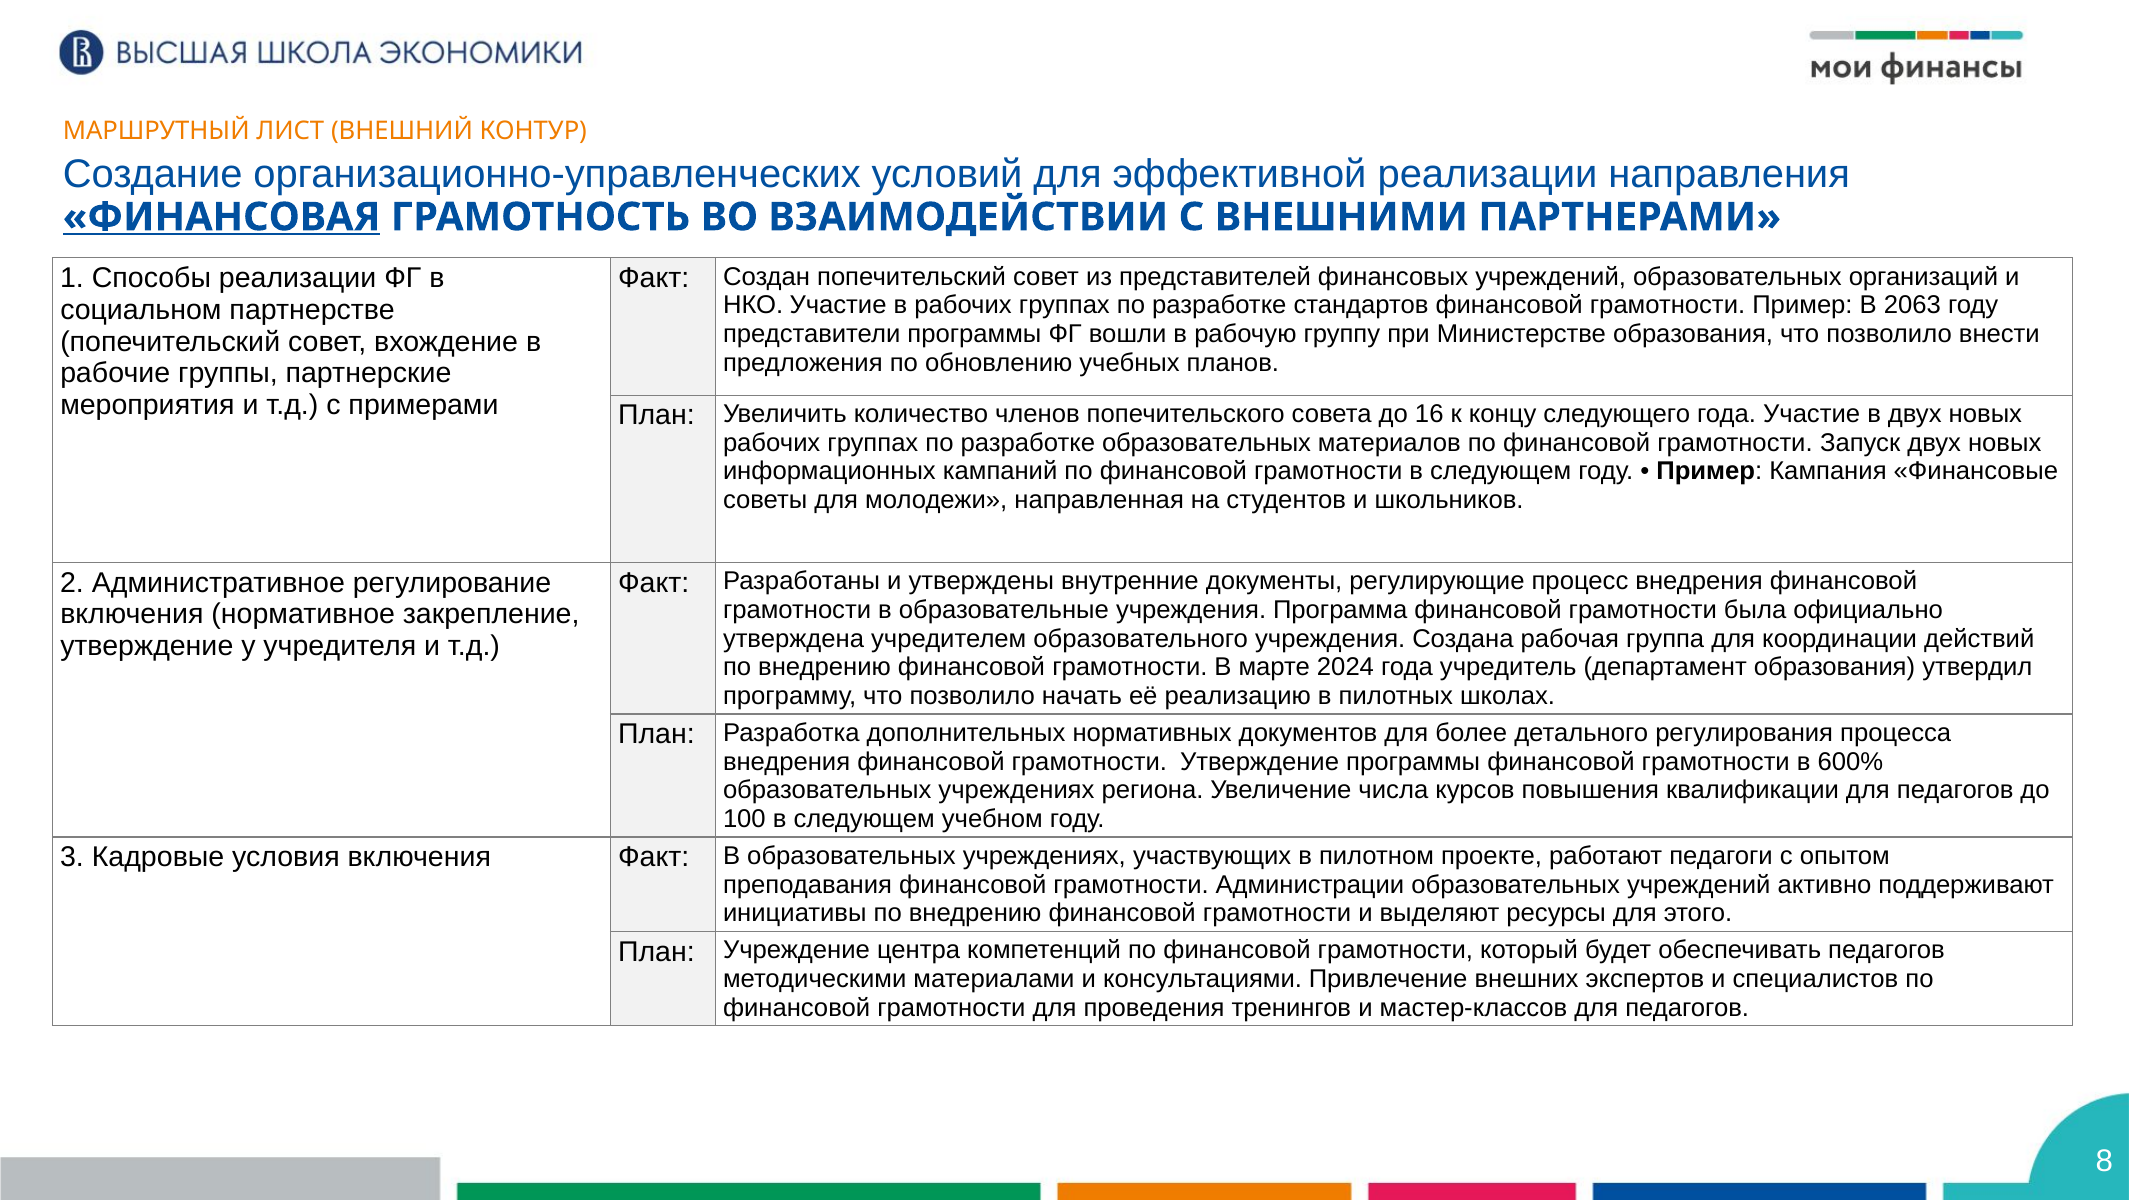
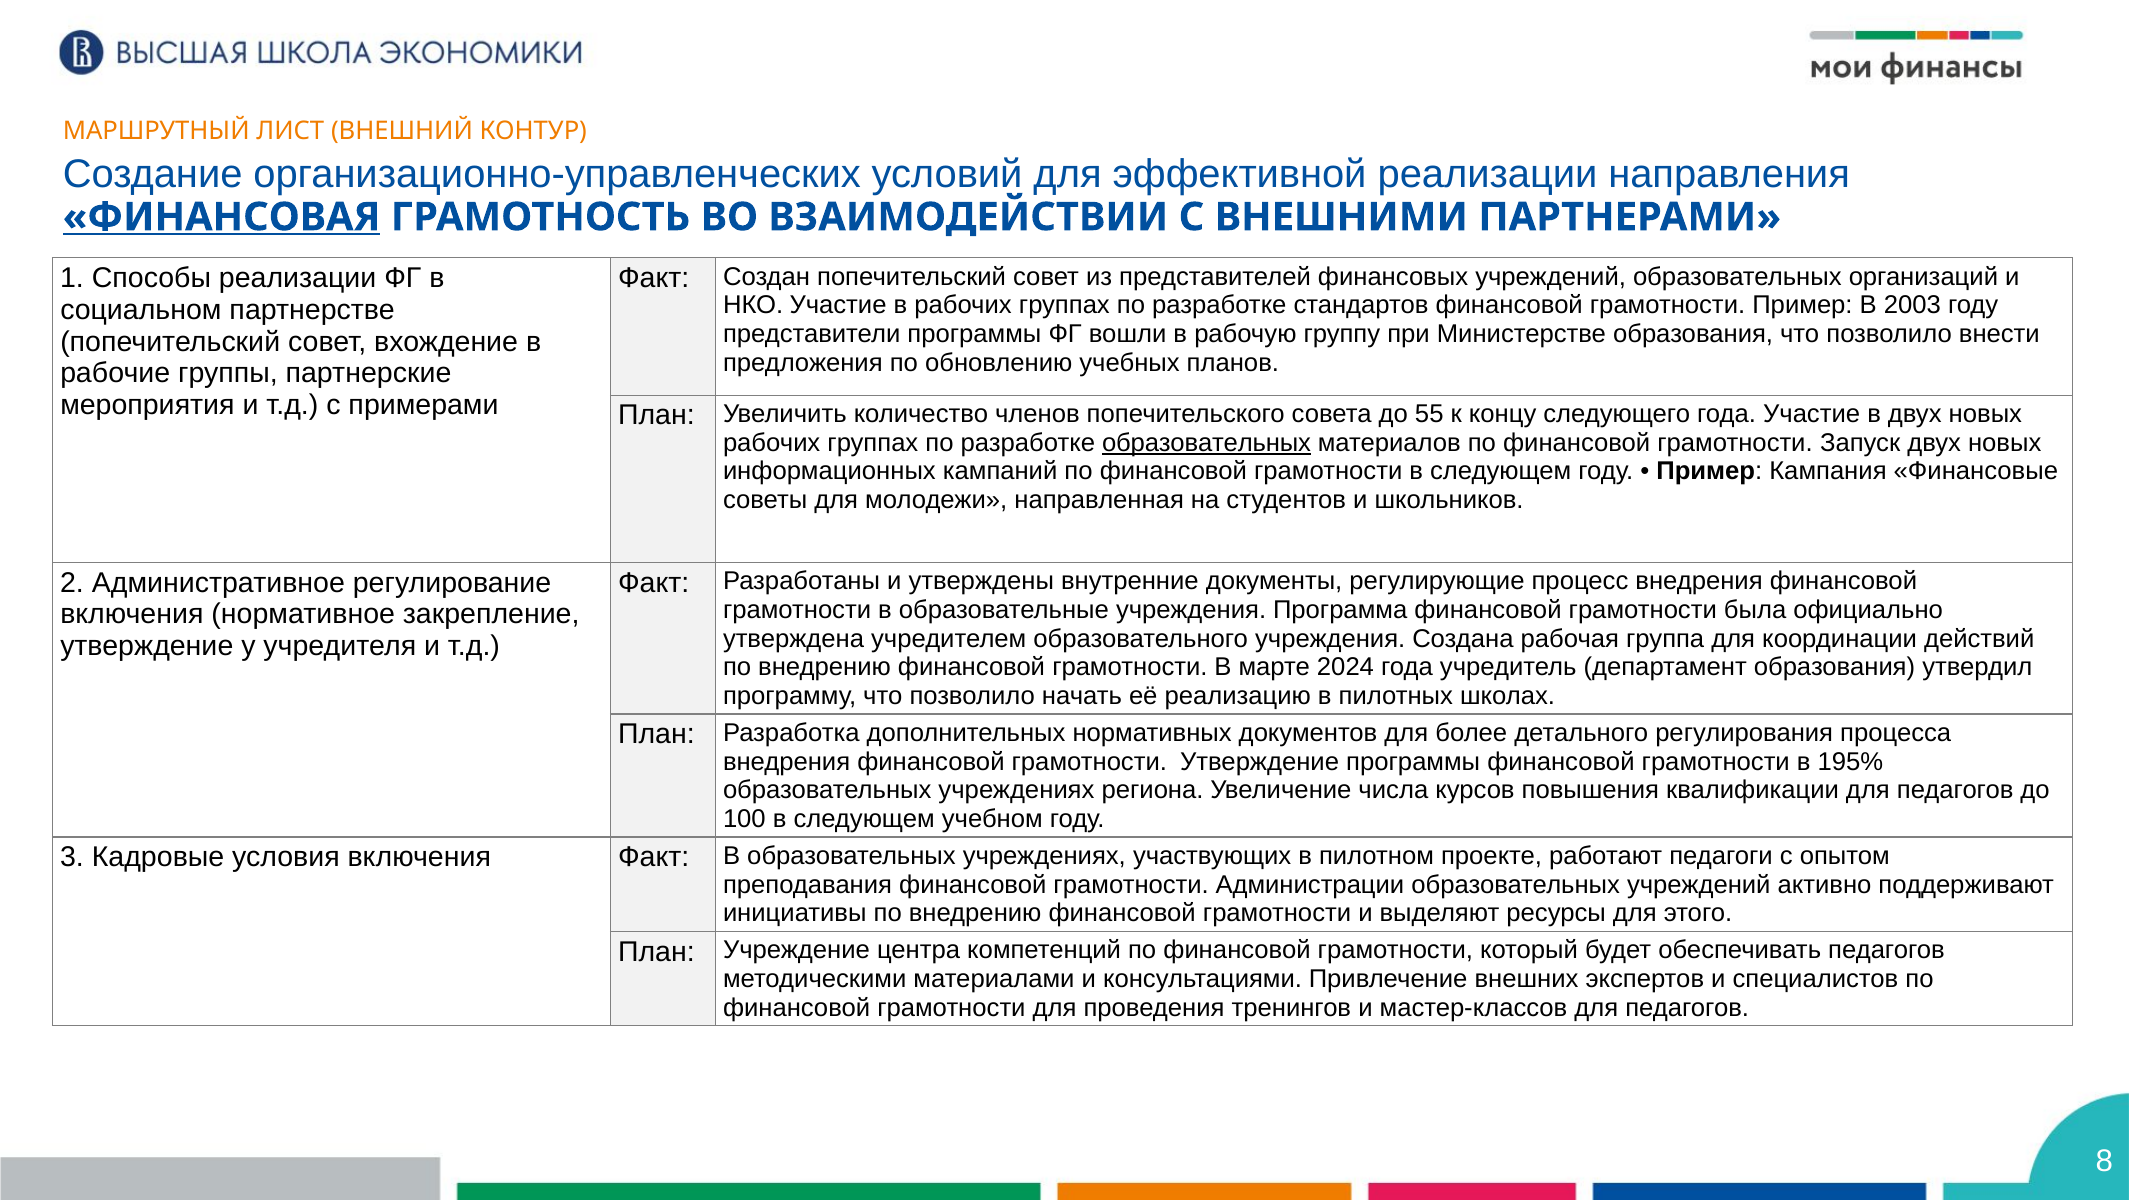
2063: 2063 -> 2003 (1912, 305)
16: 16 -> 55 (1429, 414)
образовательных underline: none -> present (1206, 443)
600%: 600% -> 195% (1850, 761)
